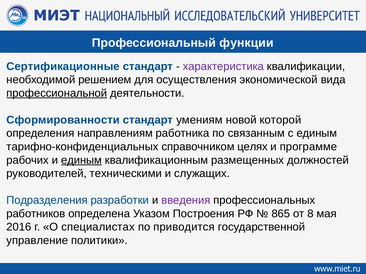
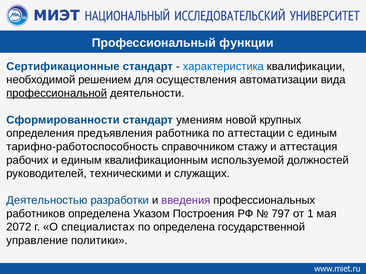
характеристика colour: purple -> blue (223, 66)
экономической: экономической -> автоматизации (279, 80)
которой: которой -> крупных (281, 120)
направлениям: направлениям -> предъявления (115, 134)
связанным: связанным -> аттестации (256, 134)
тарифно-конфиденциальных: тарифно-конфиденциальных -> тарифно-работоспособность (82, 147)
целях: целях -> стажу (252, 147)
программе: программе -> аттестация (309, 147)
единым underline: present -> none (82, 160)
размещенных: размещенных -> используемой (248, 160)
Подразделения: Подразделения -> Деятельностью (47, 201)
865: 865 -> 797 (281, 214)
8: 8 -> 1 (310, 214)
2016: 2016 -> 2072 (19, 227)
по приводится: приводится -> определена (184, 227)
